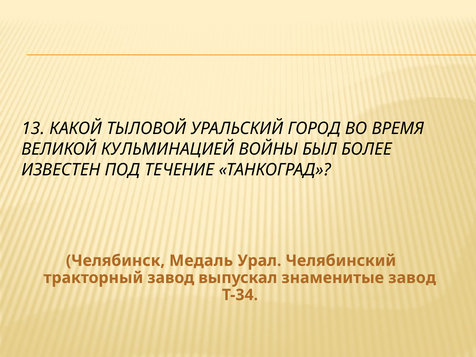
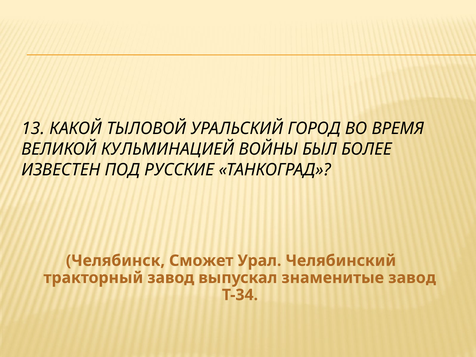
ТЕЧЕНИЕ: ТЕЧЕНИЕ -> РУССКИЕ (179, 170)
Медаль: Медаль -> Сможет (201, 261)
